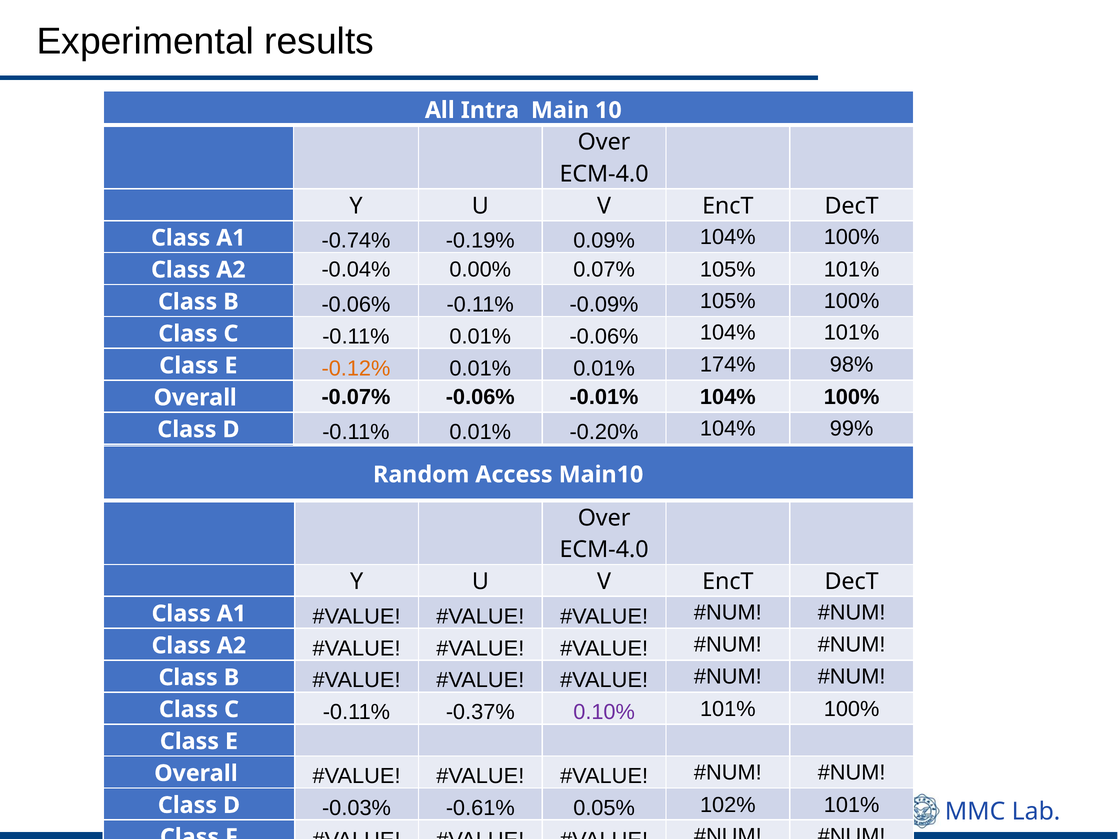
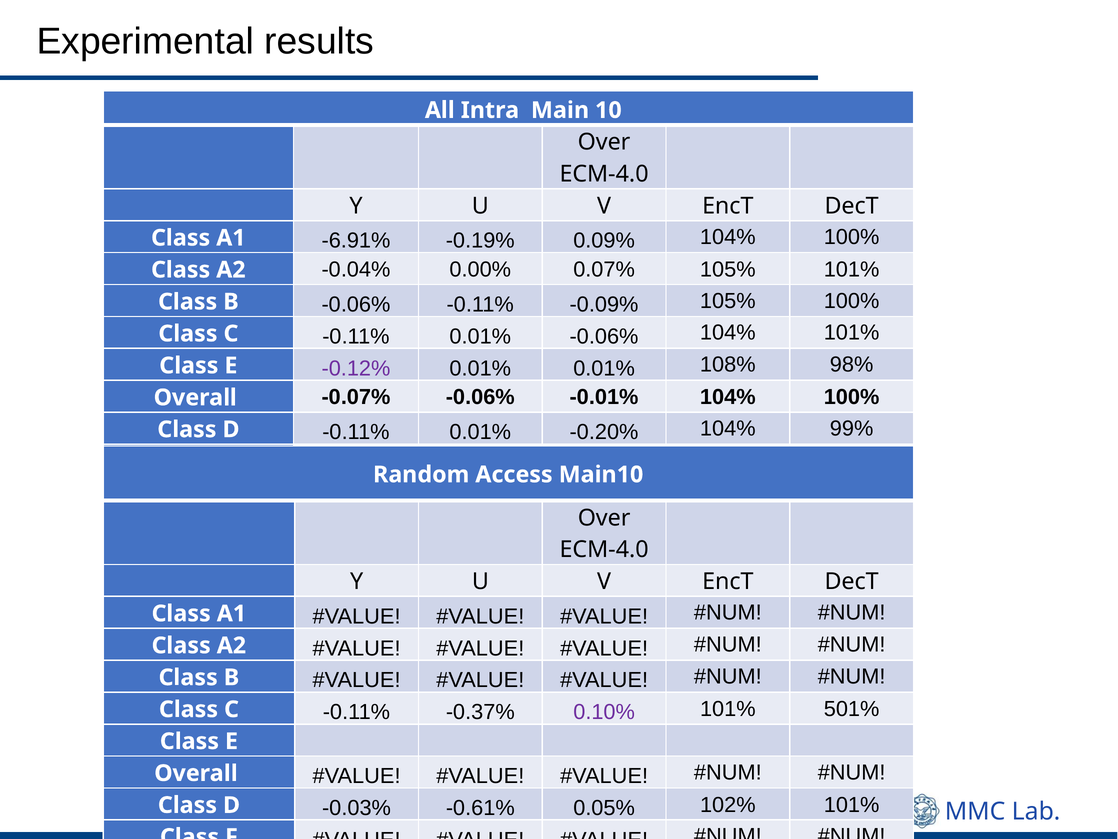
-0.74%: -0.74% -> -6.91% (356, 241)
-0.12% colour: orange -> purple (356, 368)
174%: 174% -> 108% (728, 364)
101% 100%: 100% -> 501% (852, 709)
